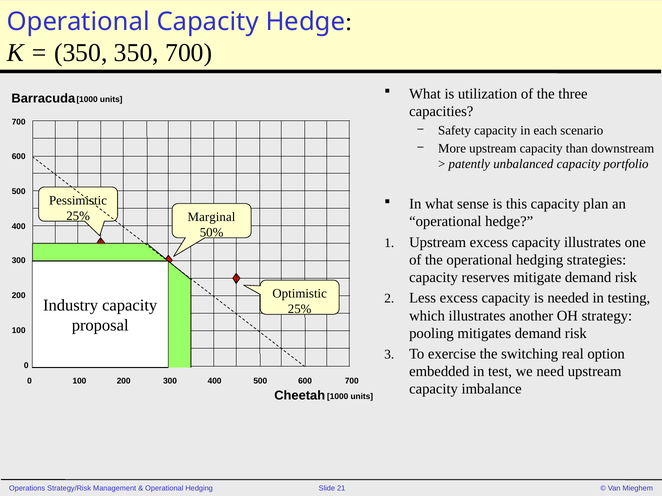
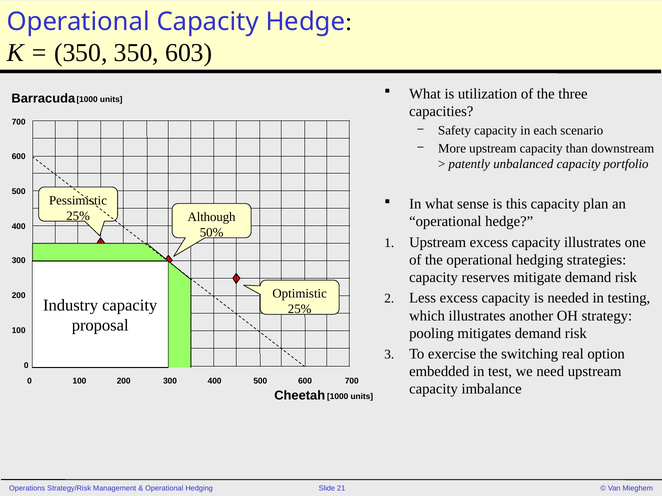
350 700: 700 -> 603 (189, 53)
Marginal: Marginal -> Although (212, 217)
